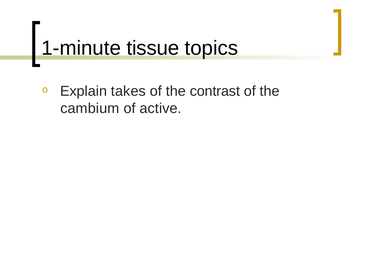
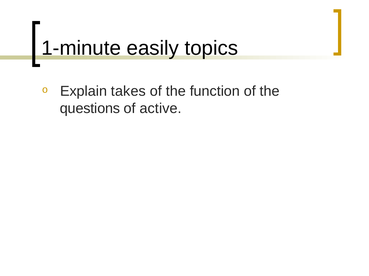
tissue: tissue -> easily (153, 48)
contrast: contrast -> function (215, 91)
cambium: cambium -> questions (90, 109)
